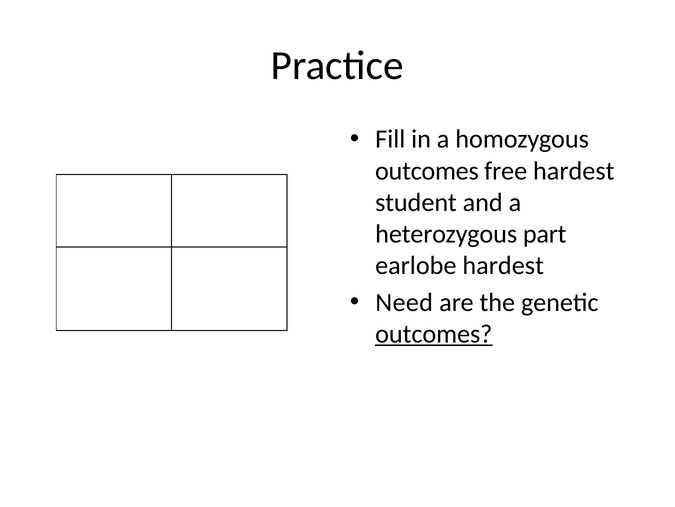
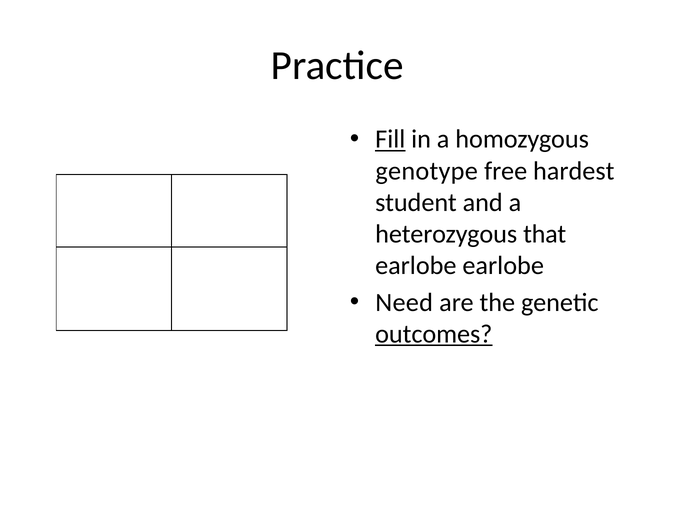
Fill underline: none -> present (390, 139)
outcomes: outcomes -> genotype (427, 171)
part: part -> that (545, 234)
earlobe hardest: hardest -> earlobe (503, 265)
